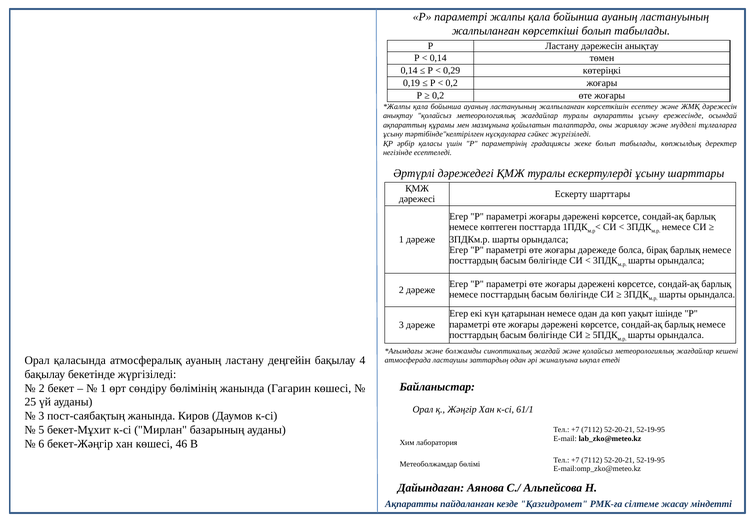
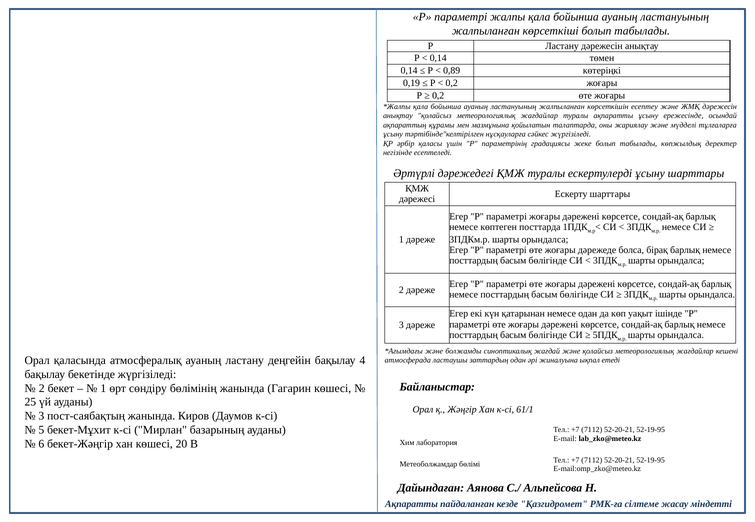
0,29: 0,29 -> 0,89 (452, 71)
46: 46 -> 20 (181, 444)
